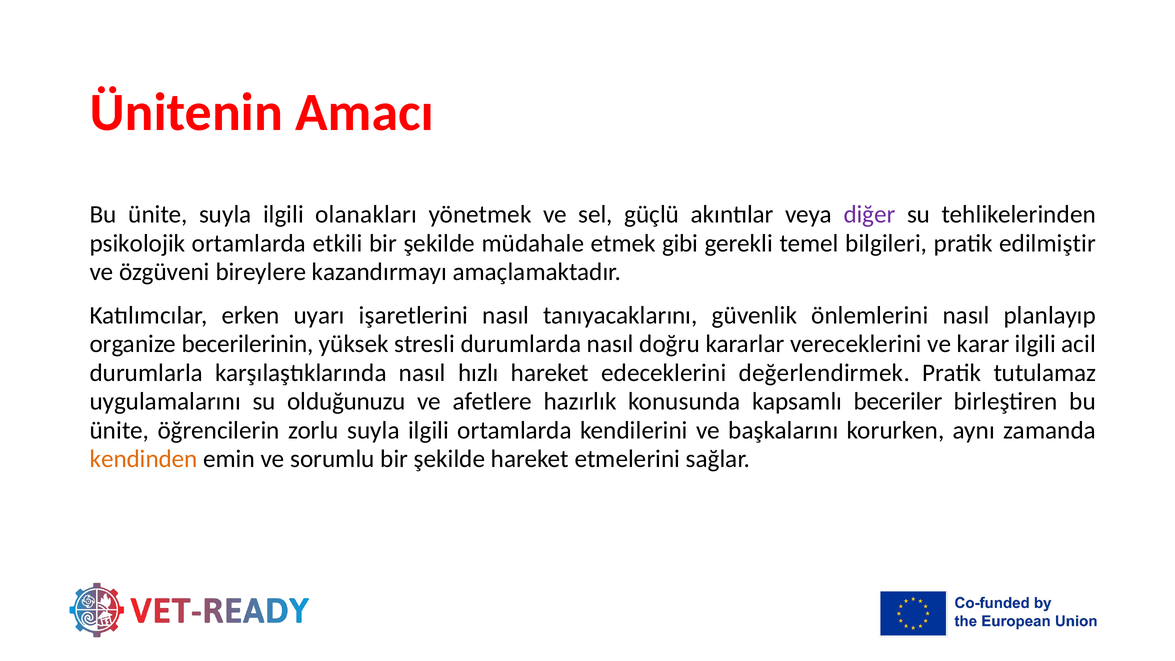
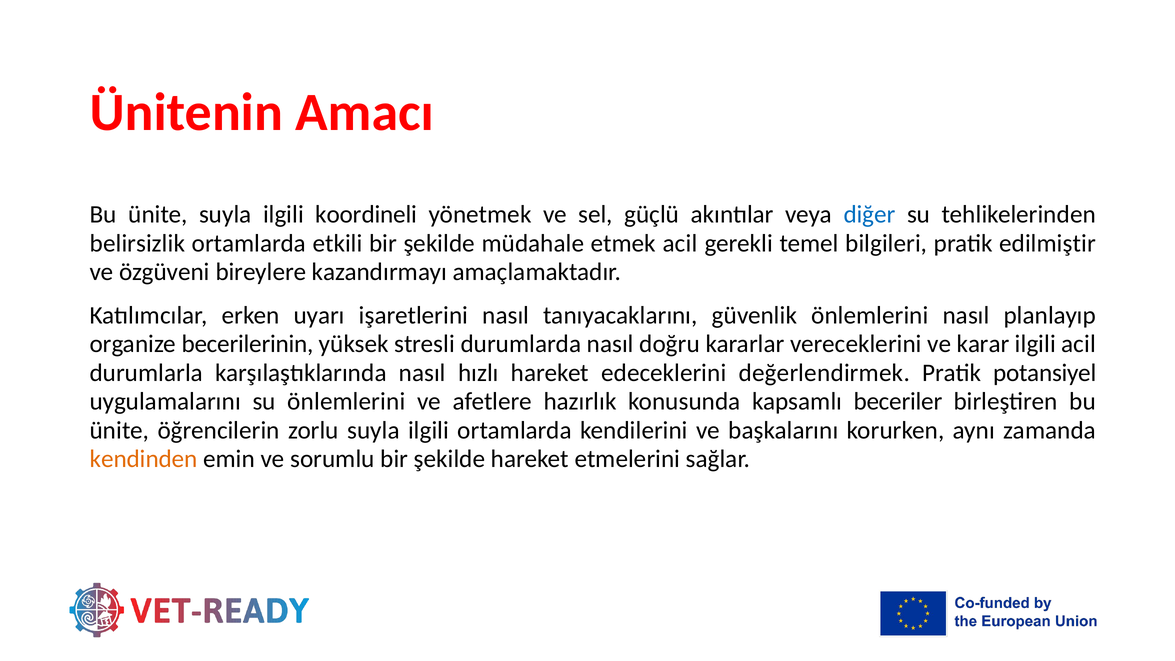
olanakları: olanakları -> koordineli (366, 215)
diğer colour: purple -> blue (870, 215)
psikolojik: psikolojik -> belirsizlik (137, 243)
etmek gibi: gibi -> acil (680, 243)
tutulamaz: tutulamaz -> potansiyel (1045, 373)
su olduğunuzu: olduğunuzu -> önlemlerini (346, 402)
